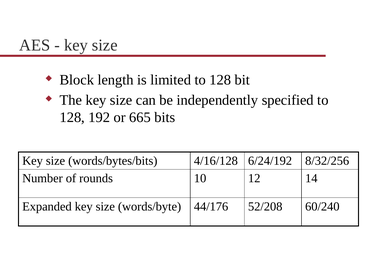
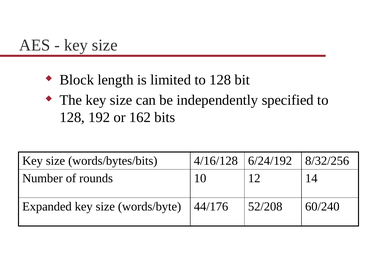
665: 665 -> 162 (140, 117)
